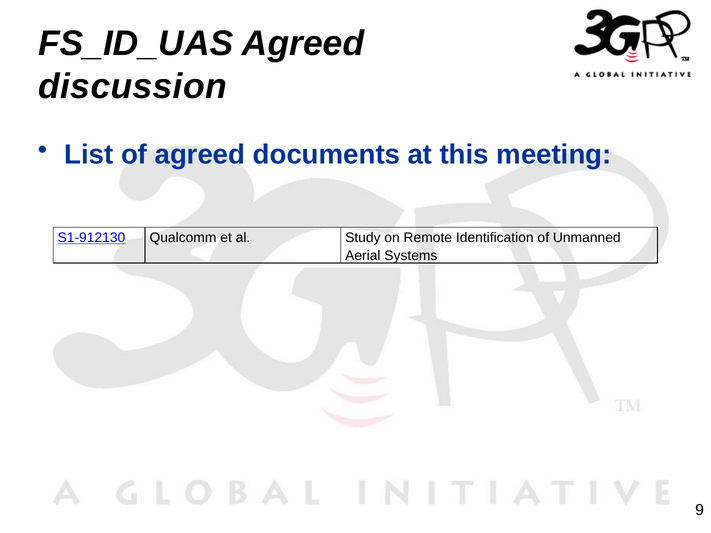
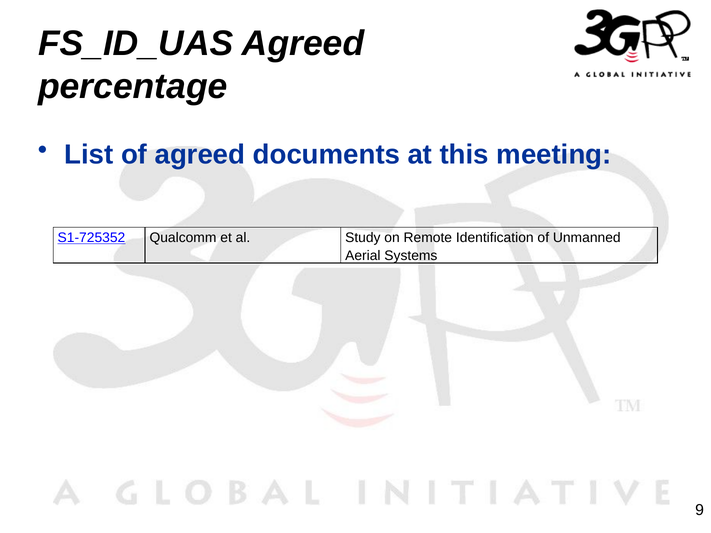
discussion: discussion -> percentage (133, 86)
S1-912130: S1-912130 -> S1-725352 (91, 238)
